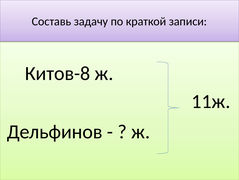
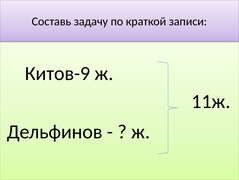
Китов-8: Китов-8 -> Китов-9 (58, 73)
